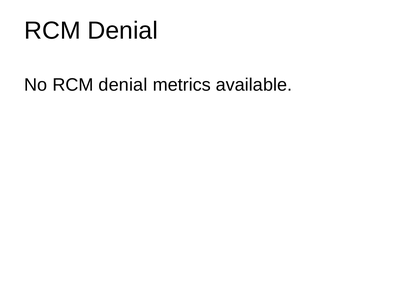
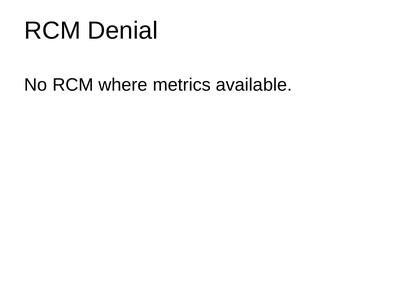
No RCM denial: denial -> where (123, 85)
